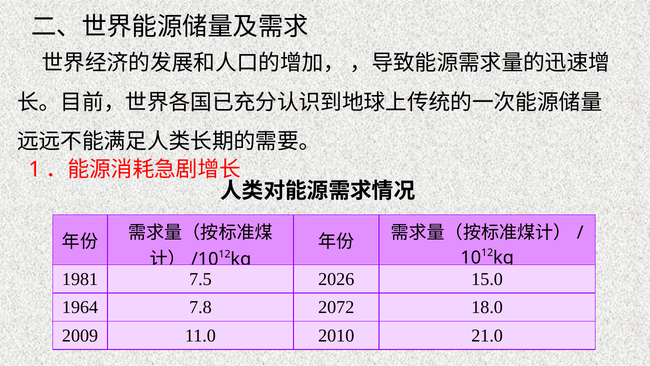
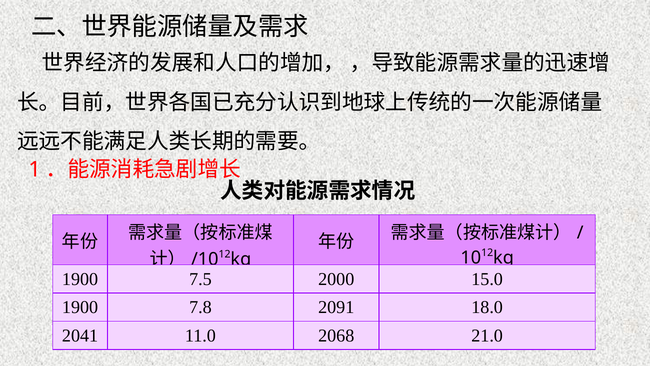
1981: 1981 -> 1900 (80, 279)
2026: 2026 -> 2000 (336, 279)
1964: 1964 -> 1900 (80, 307)
2072: 2072 -> 2091 (336, 307)
2009: 2009 -> 2041 (80, 335)
2010: 2010 -> 2068 (336, 335)
